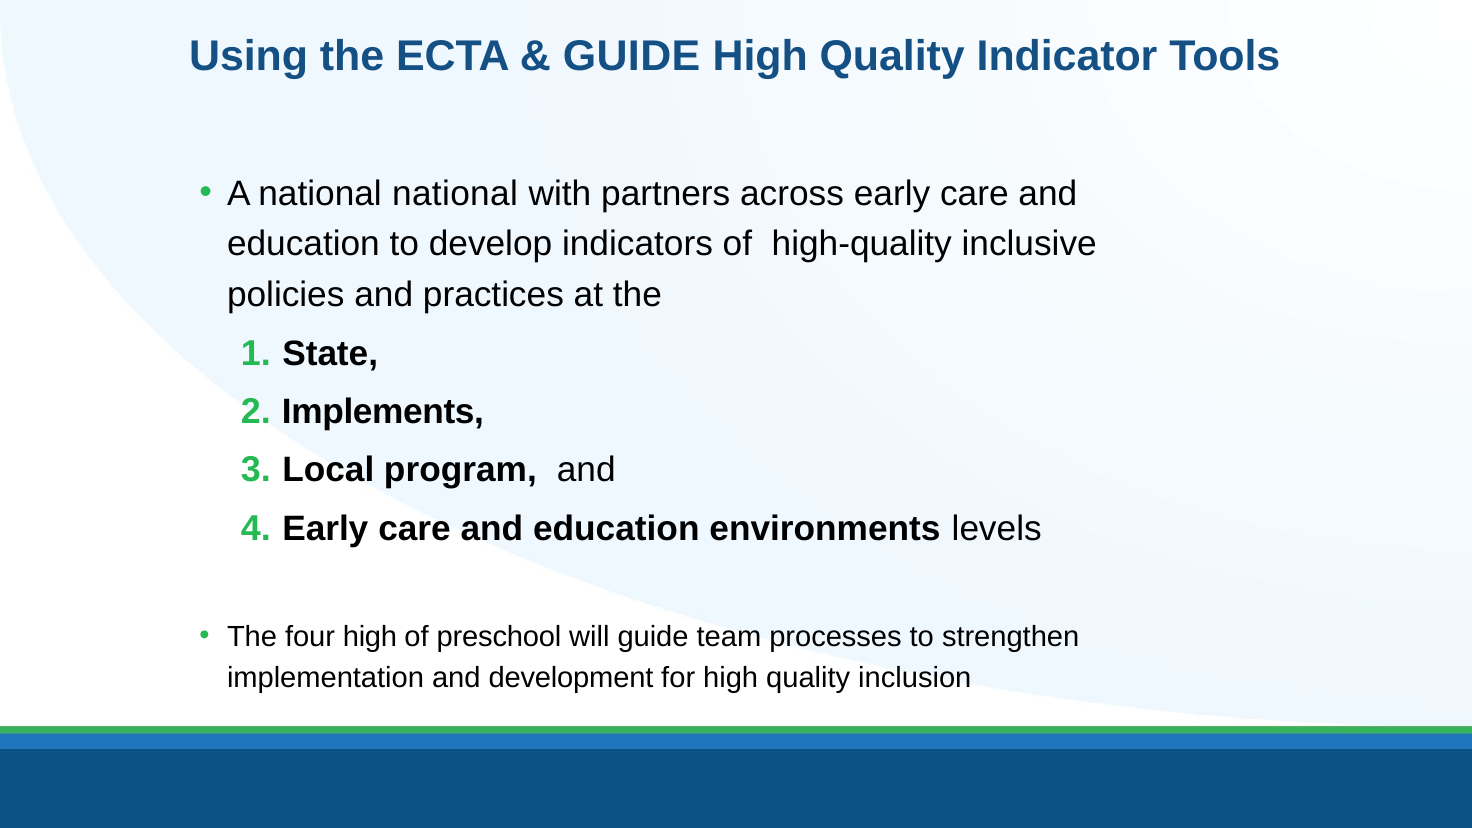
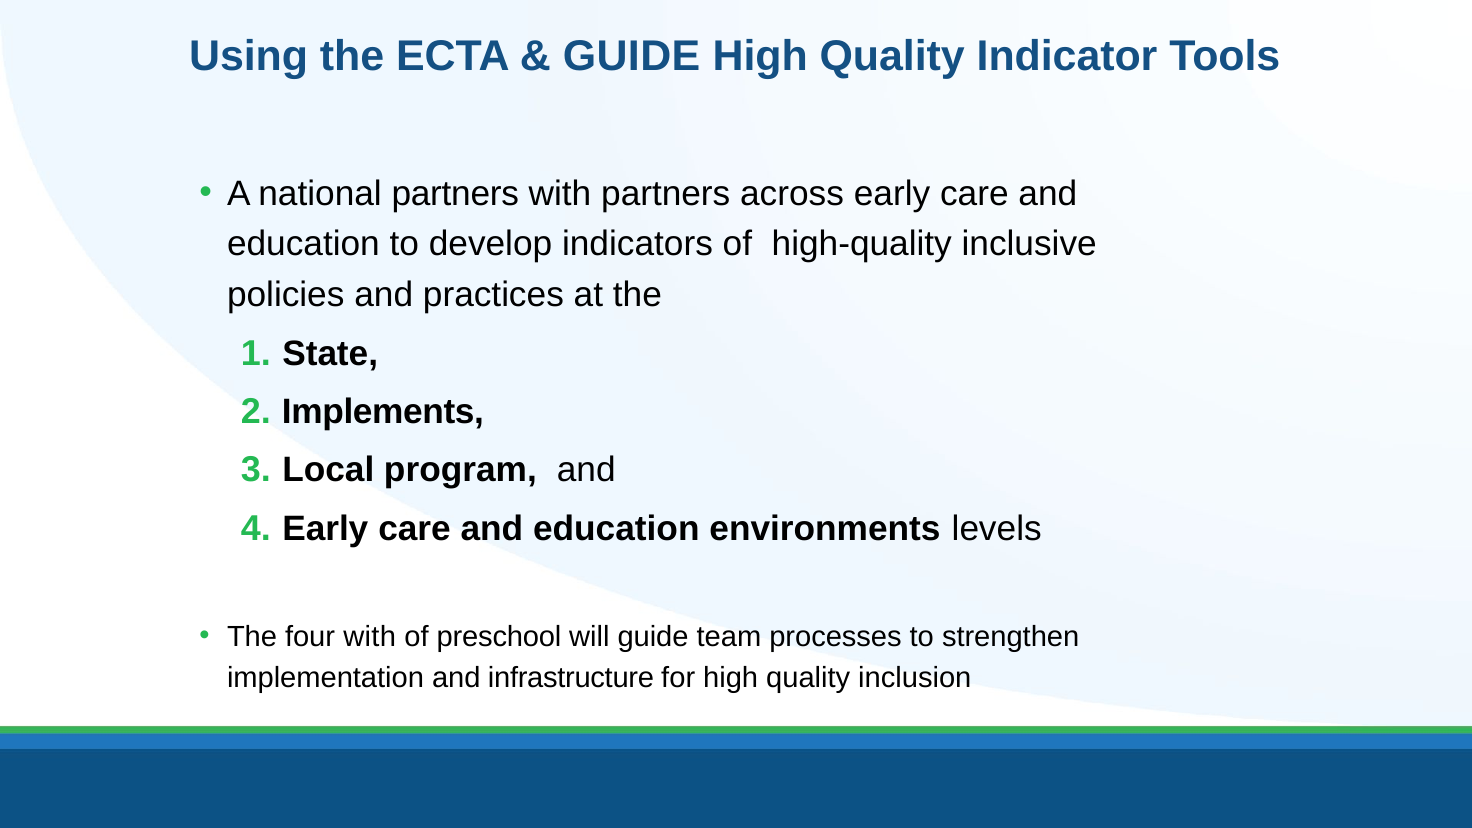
national national: national -> partners (455, 194)
four high: high -> with (370, 636)
development: development -> infrastructure (571, 678)
